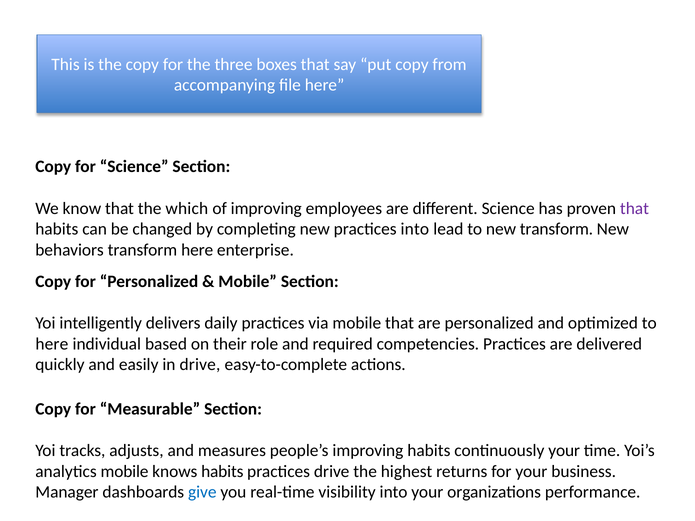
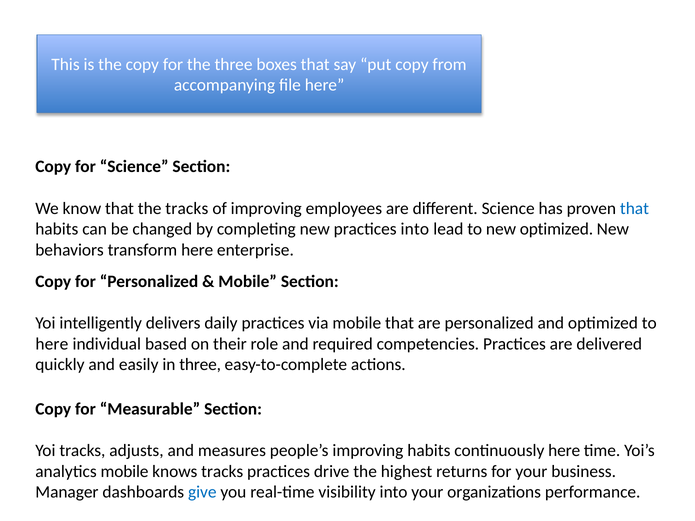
the which: which -> tracks (187, 208)
that colour: purple -> blue (634, 208)
new transform: transform -> optimized (556, 229)
in drive: drive -> three (200, 365)
continuously your: your -> here (564, 451)
knows habits: habits -> tracks (222, 472)
